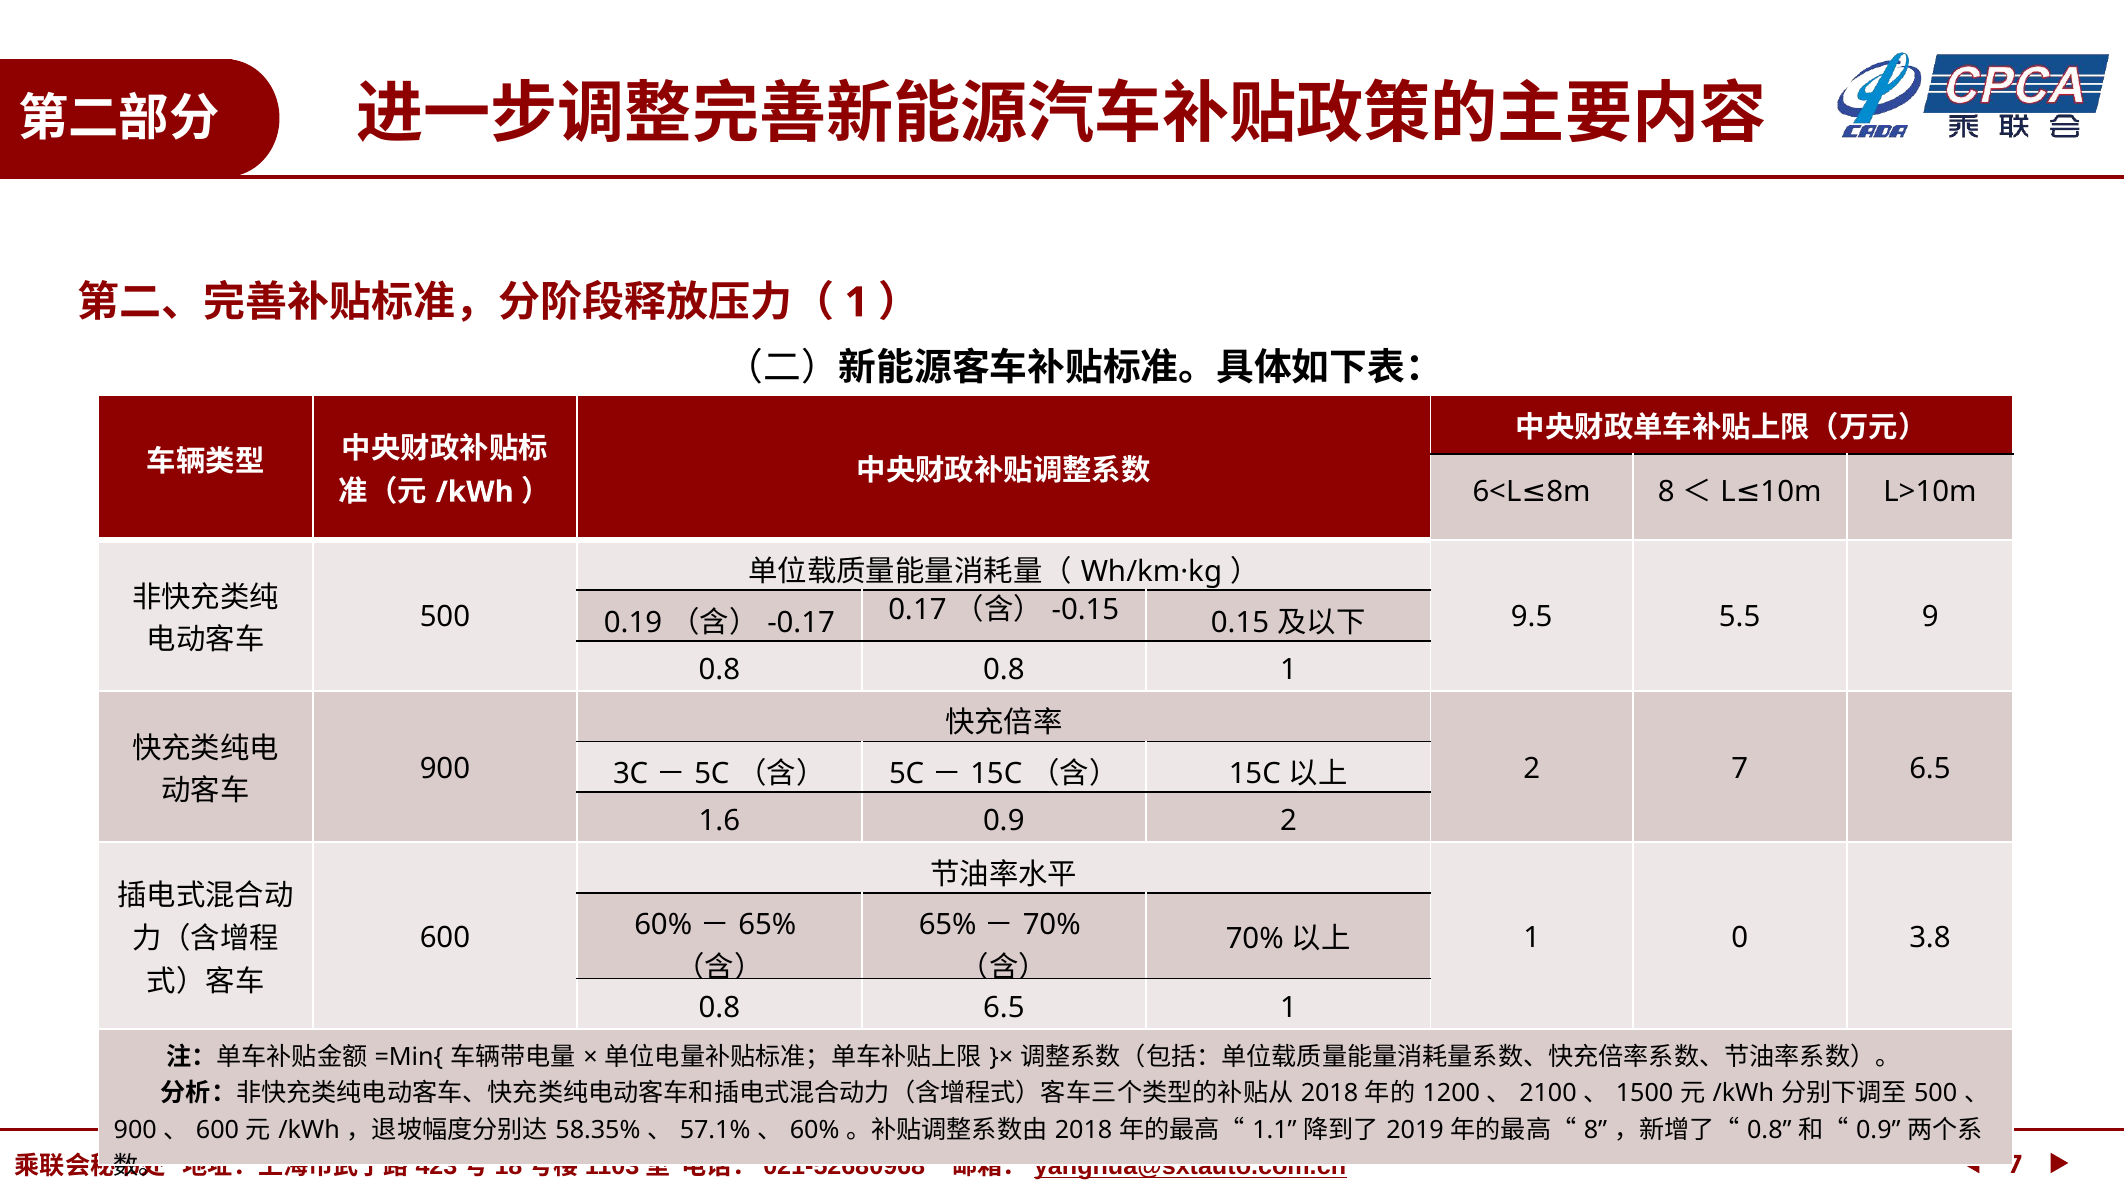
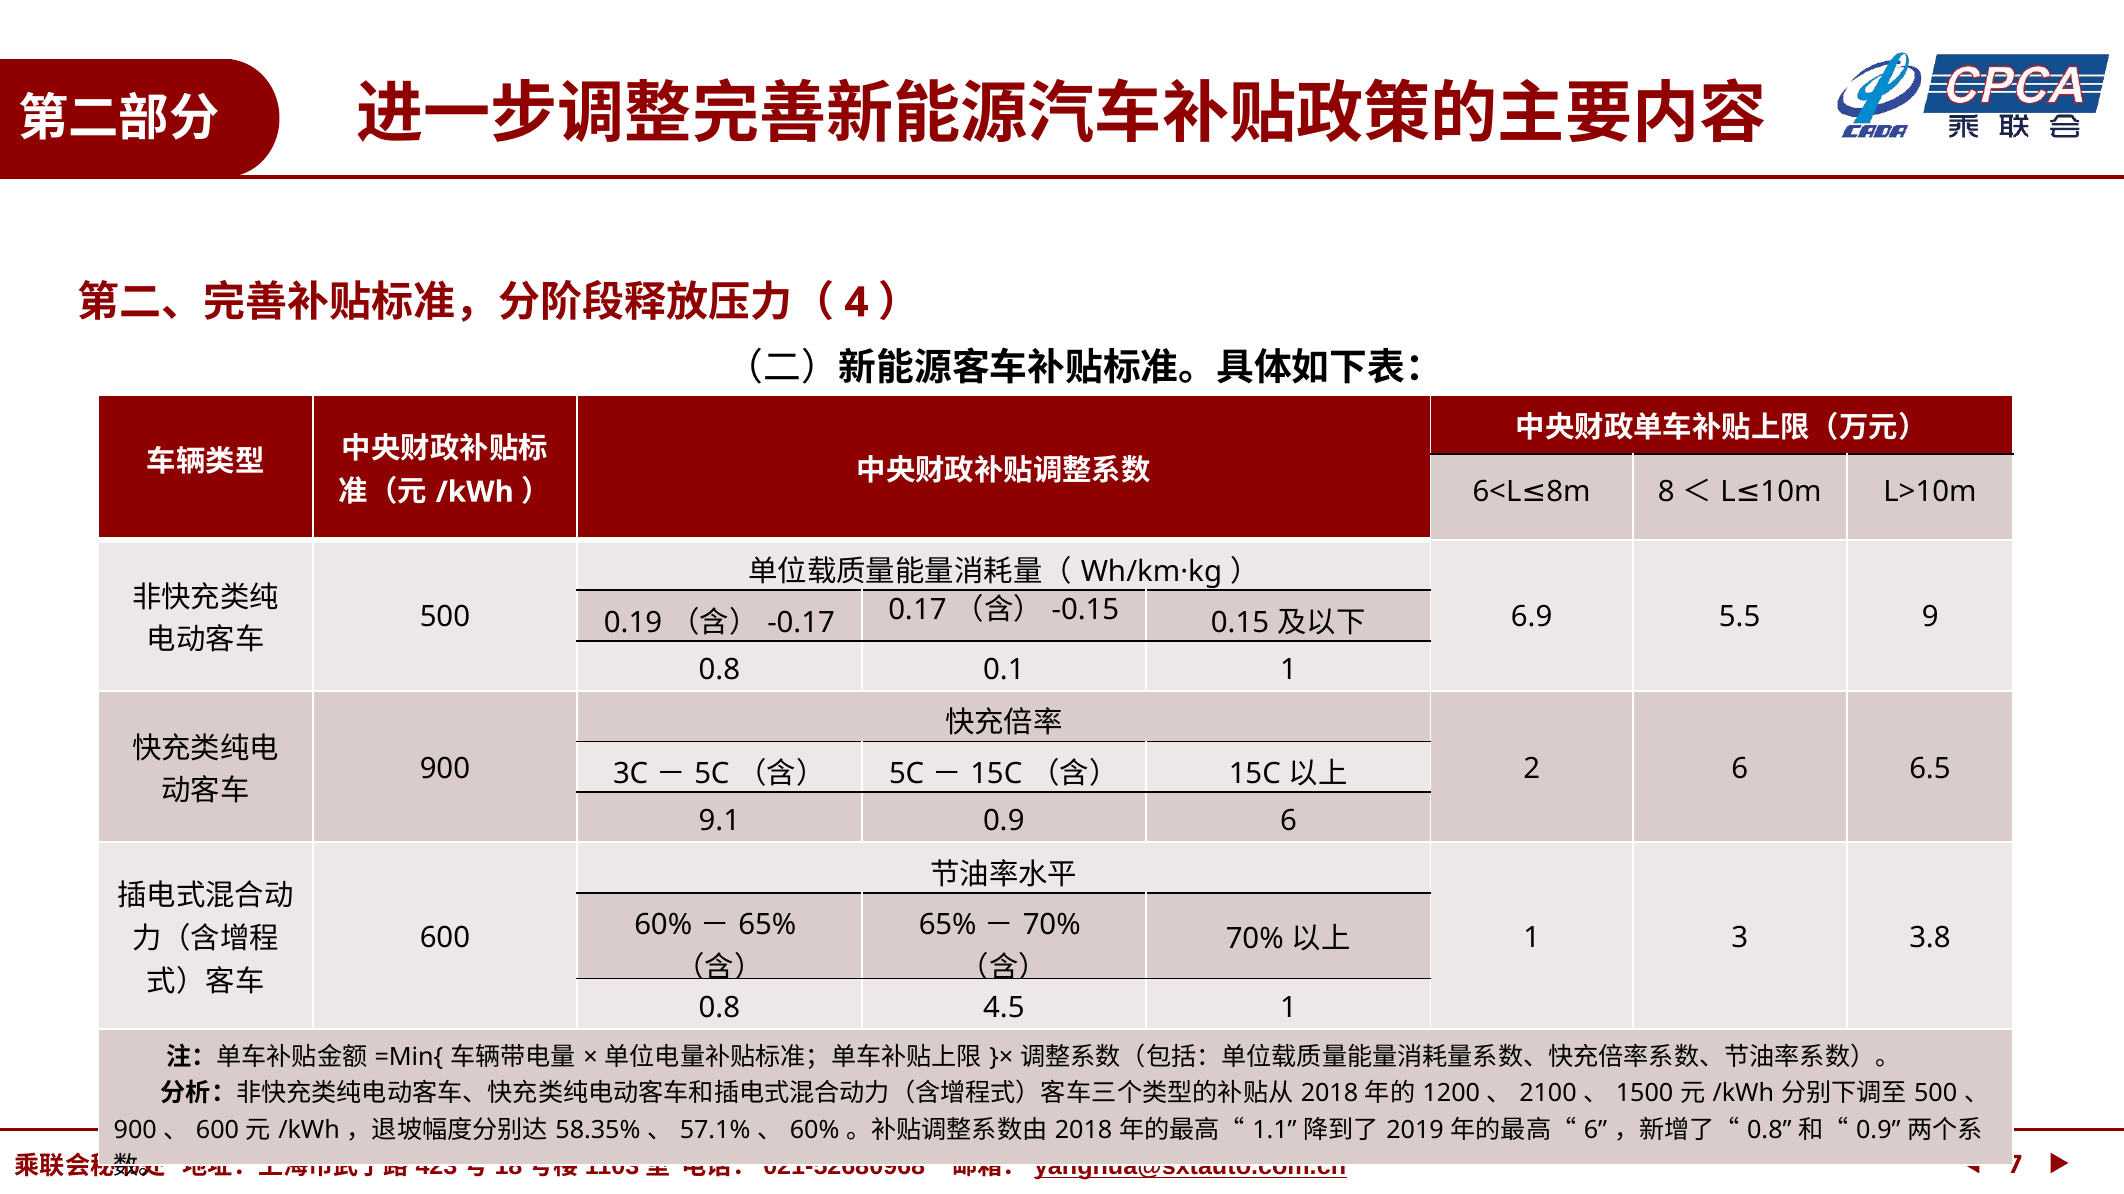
1: 1 -> 4 (857, 303)
9.5: 9.5 -> 6.9 (1532, 618)
0.8 0.8: 0.8 -> 0.1 (1004, 670)
2 7: 7 -> 6 (1740, 769)
1.6: 1.6 -> 9.1 (719, 822)
0.9 2: 2 -> 6 (1288, 822)
0: 0 -> 3 (1740, 938)
0.8 6.5: 6.5 -> 4.5 (1004, 1008)
8: 8 -> 6 (1595, 1131)
